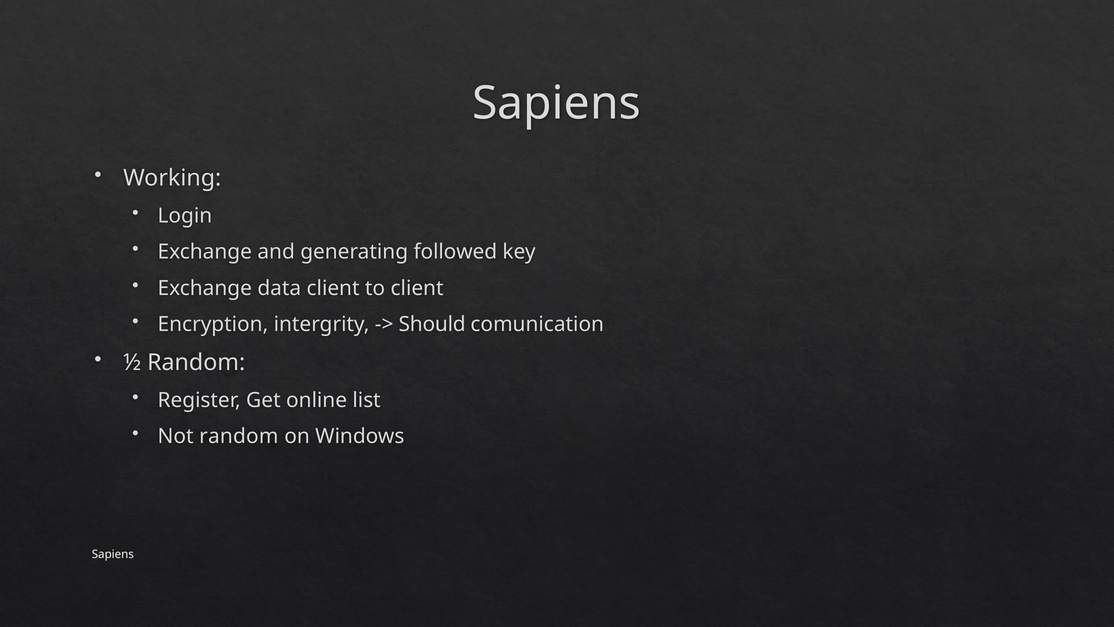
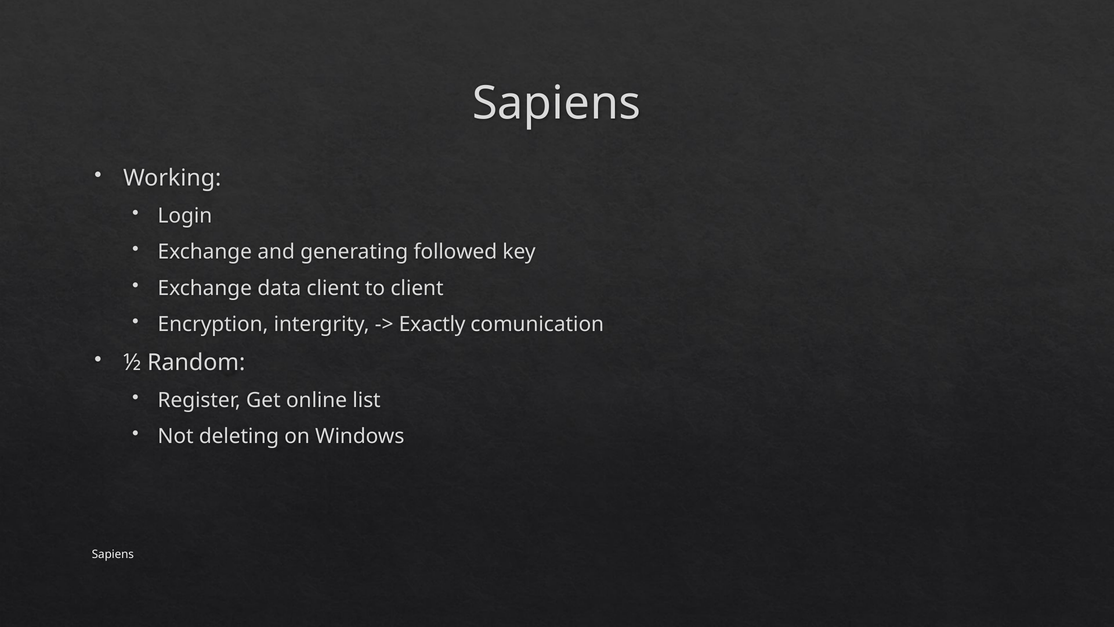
Should: Should -> Exactly (432, 324)
Not random: random -> deleting (239, 436)
